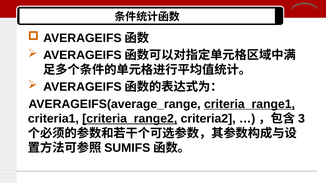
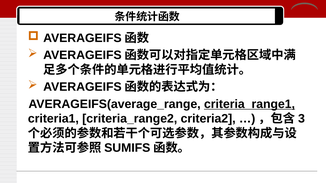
criteria_range2 underline: present -> none (130, 119)
